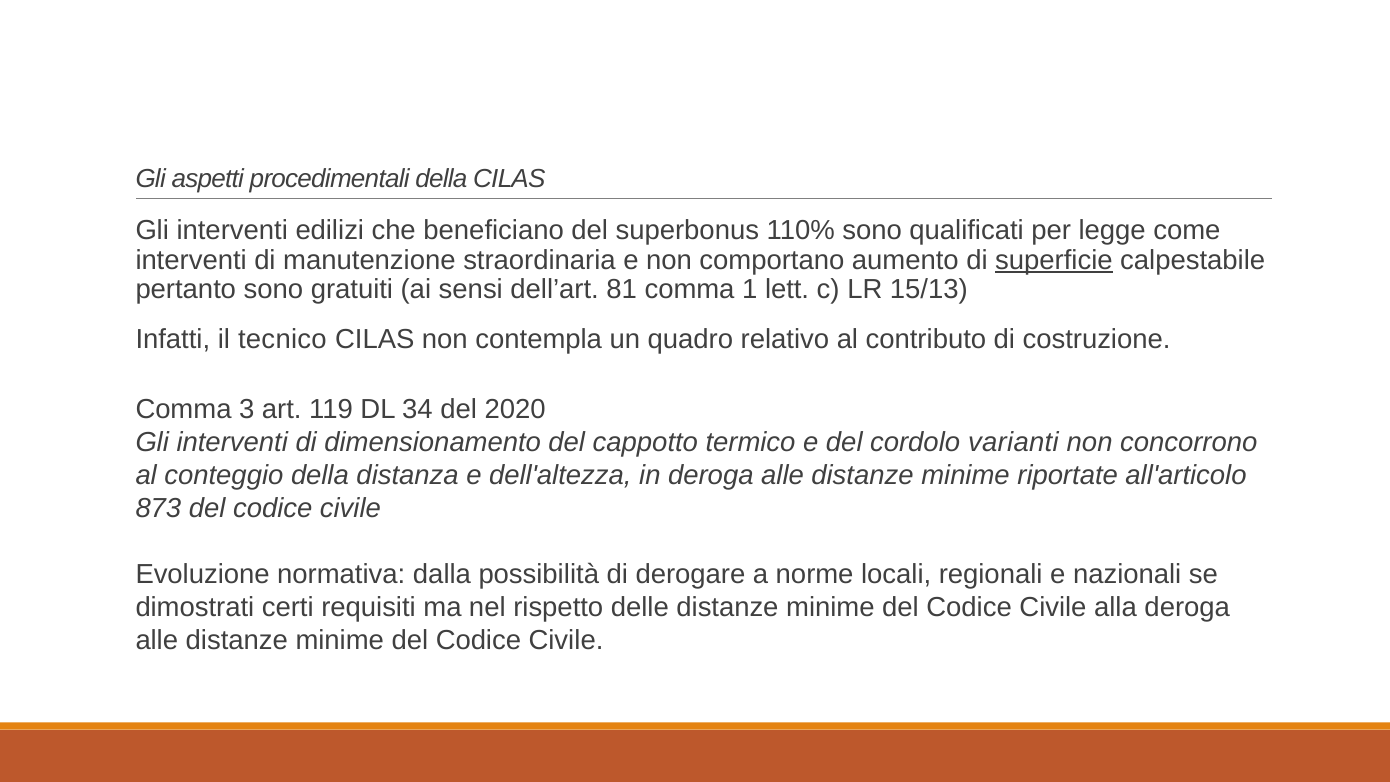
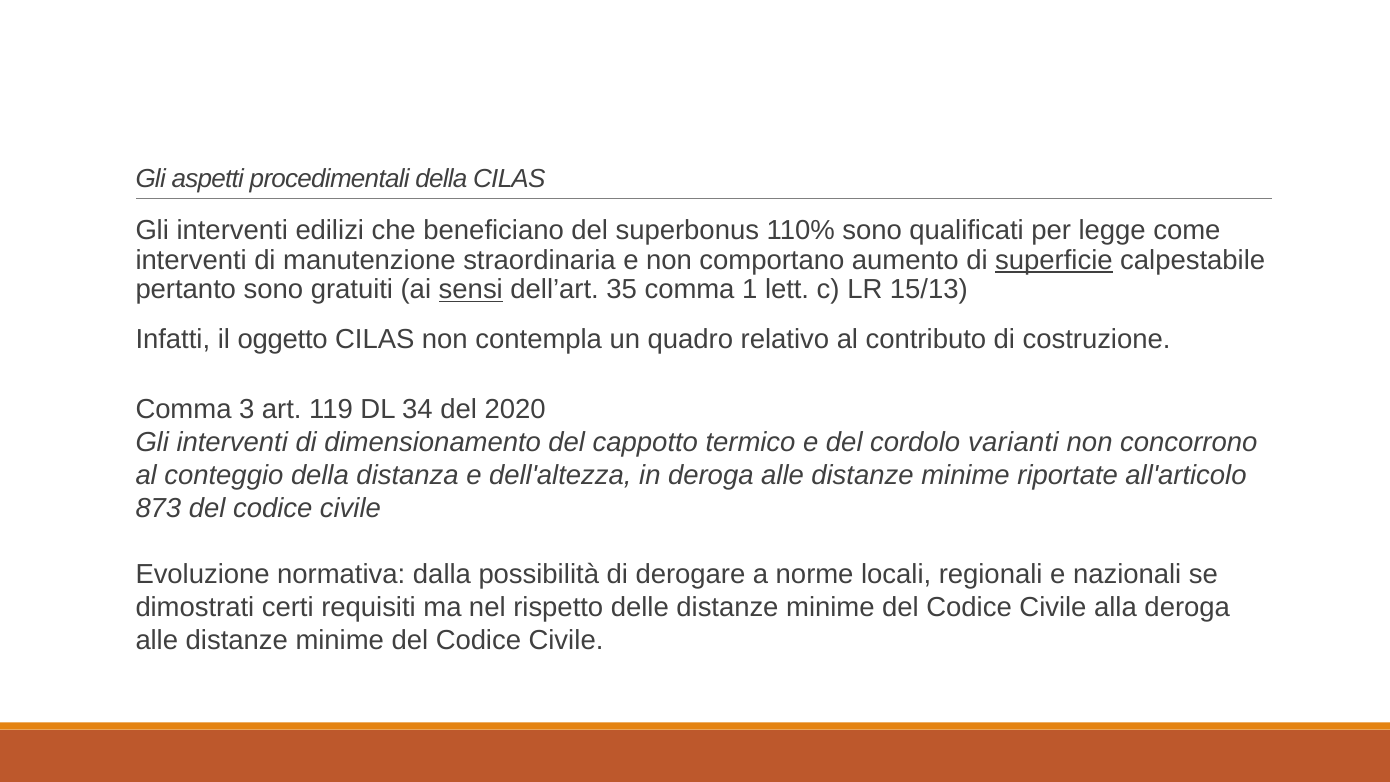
sensi underline: none -> present (471, 290)
81: 81 -> 35 (622, 290)
tecnico: tecnico -> oggetto (283, 340)
